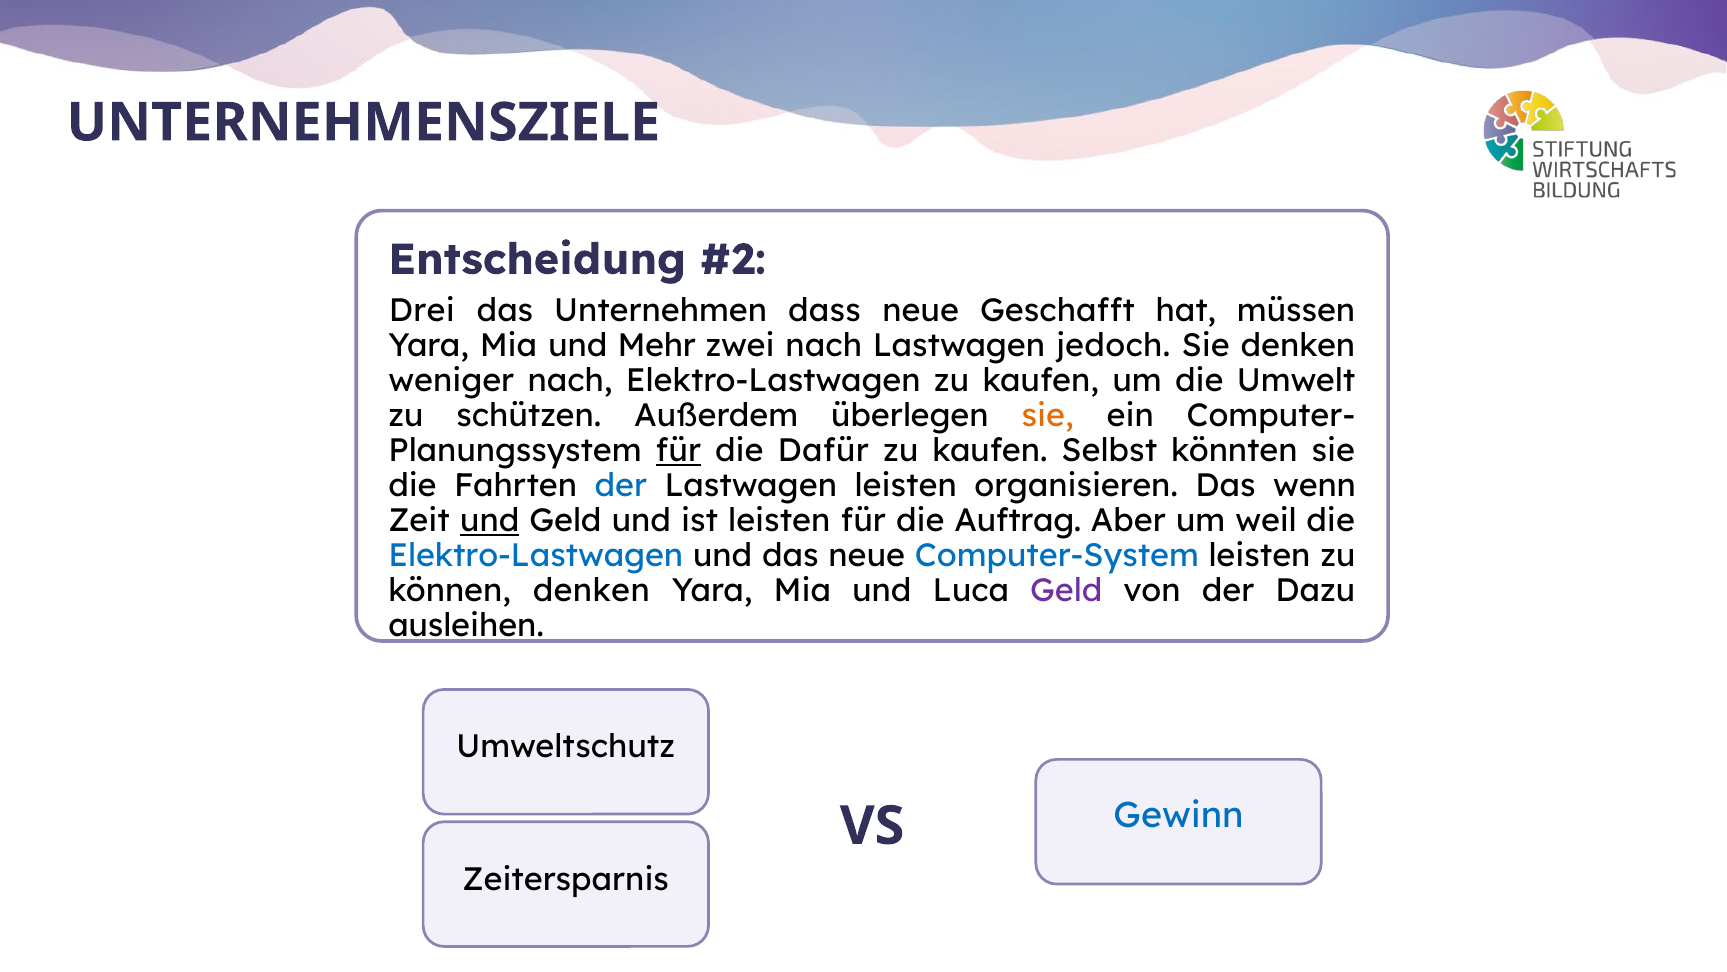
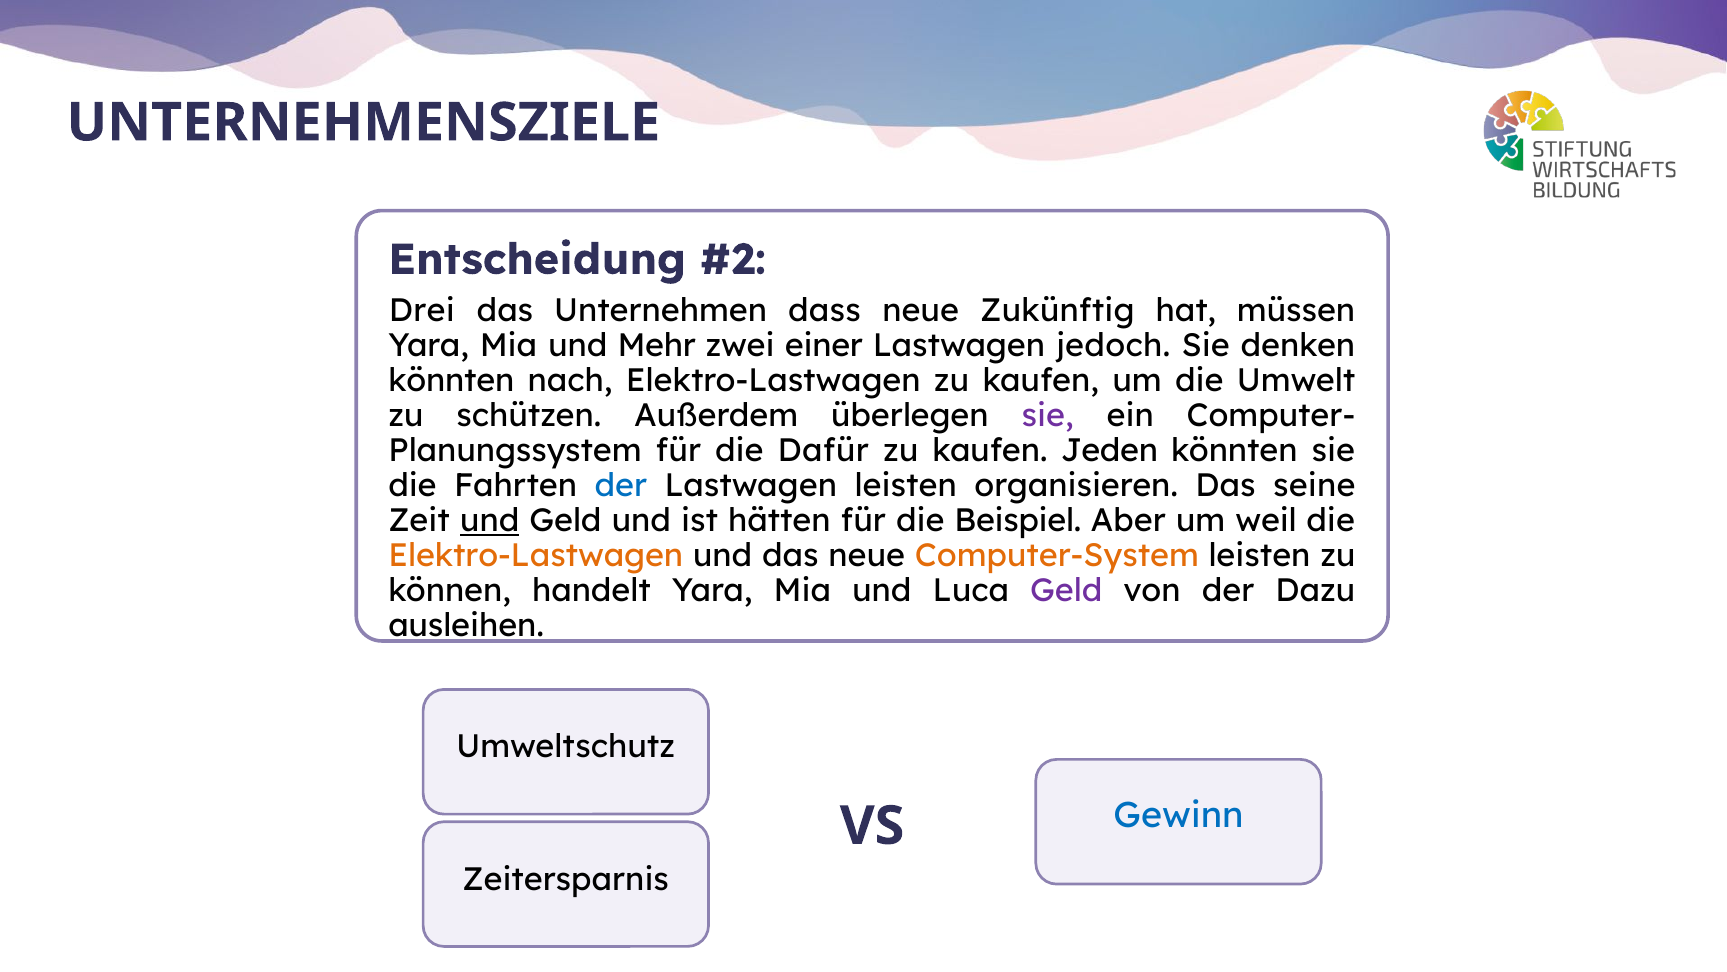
Geschafft: Geschafft -> Zukünftig (1057, 310)
zwei nach: nach -> einer (824, 345)
weniger: weniger -> könnten (451, 380)
sie colour: orange -> purple (1048, 415)
für underline: present -> none (678, 450)
Selbst: Selbst -> Jeden (1109, 450)
wenn: wenn -> seine (1314, 485)
ist leisten: leisten -> hätten (779, 520)
Auftrag: Auftrag -> Beispiel (1018, 520)
Elektro-Lastwagen colour: blue -> orange (536, 555)
Computer-System colour: blue -> orange (1057, 555)
können denken: denken -> handelt (591, 590)
